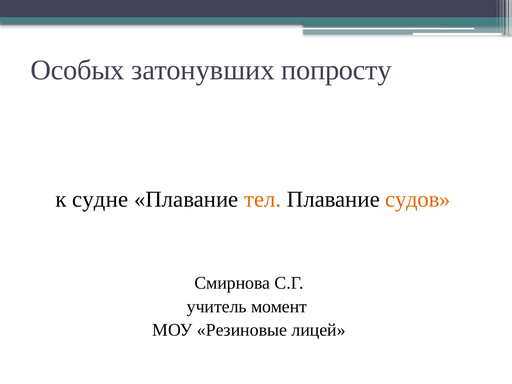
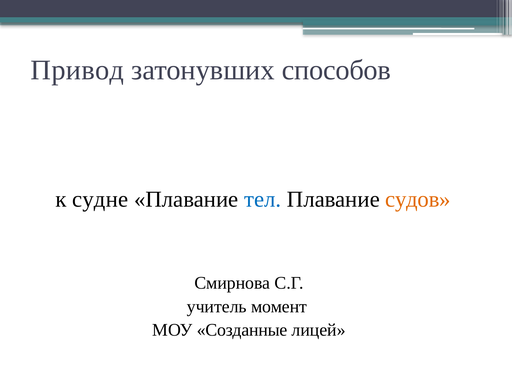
Особых: Особых -> Привод (77, 70)
попросту: попросту -> способов (336, 70)
тел colour: orange -> blue (263, 199)
Резиновые: Резиновые -> Созданные (242, 330)
